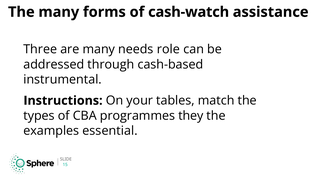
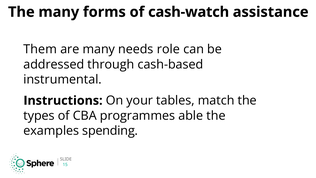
Three: Three -> Them (40, 49)
they: they -> able (191, 115)
essential: essential -> spending (110, 130)
